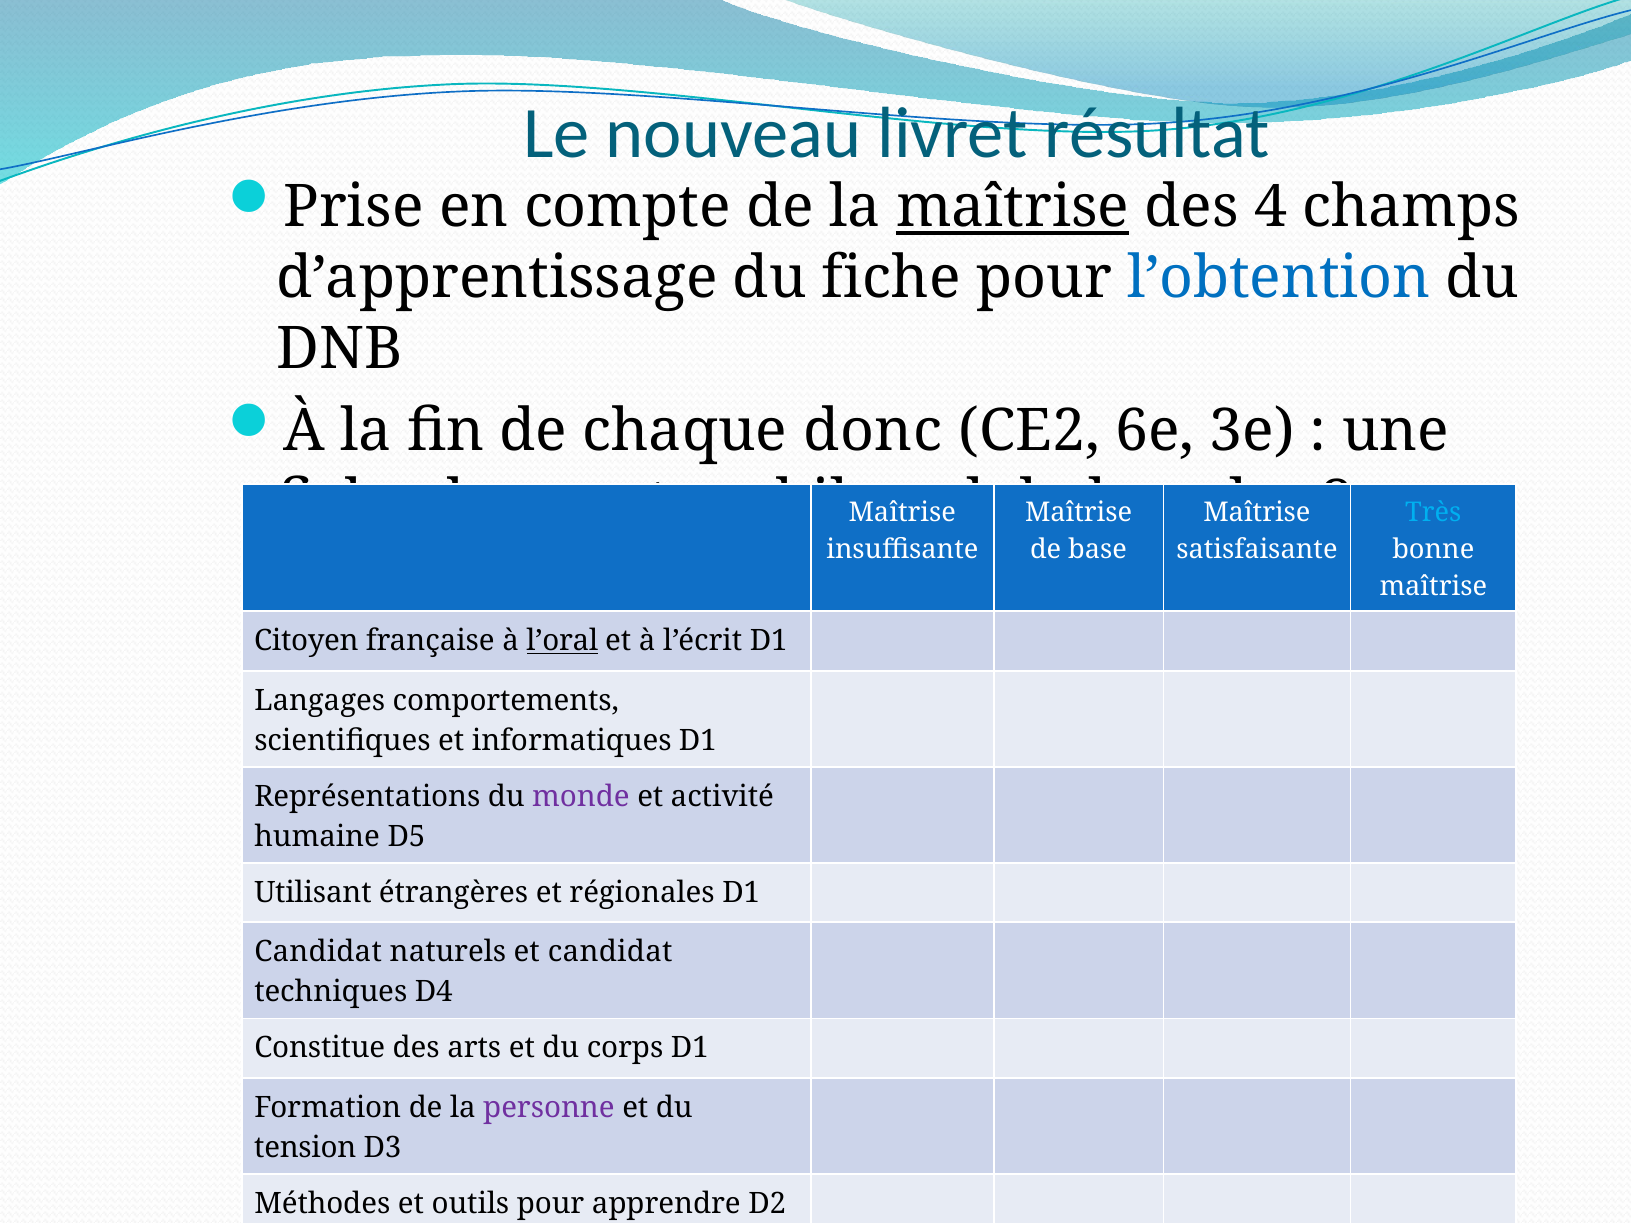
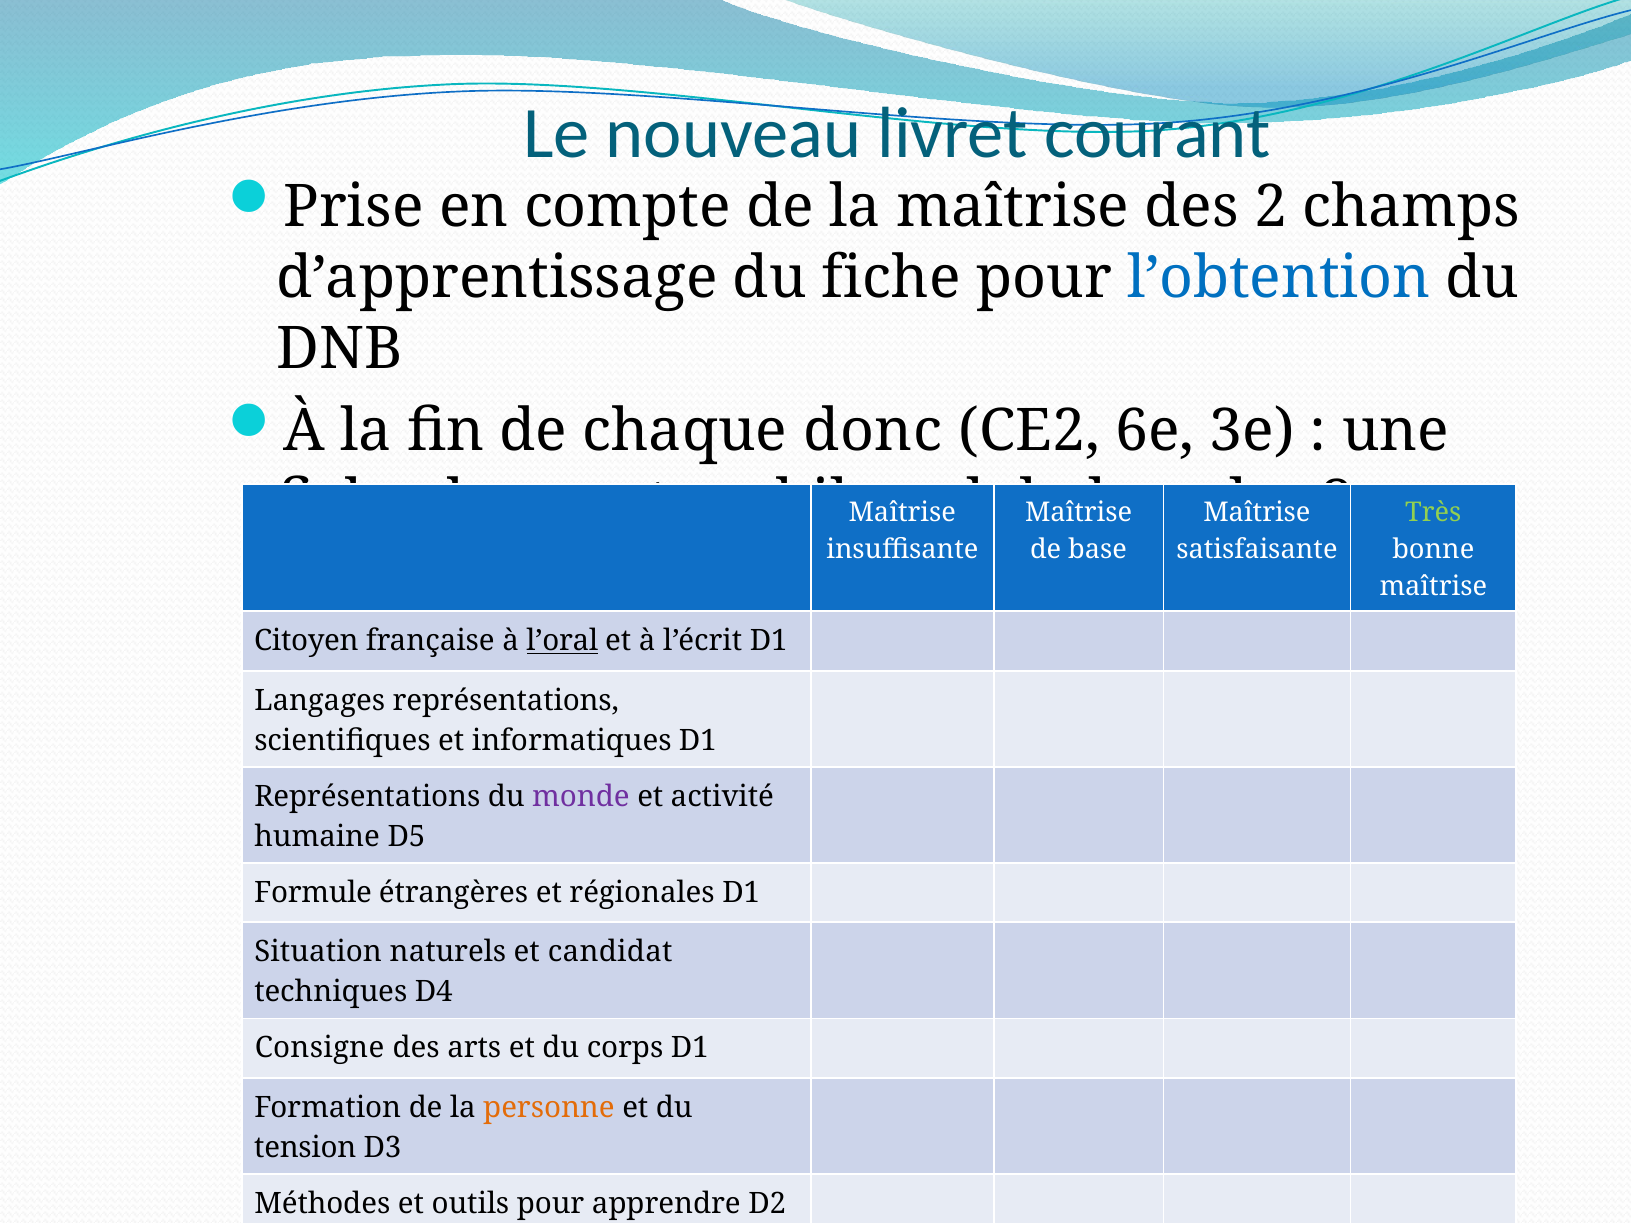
résultat: résultat -> courant (1157, 134)
maîtrise underline: present -> none (1013, 208)
4: 4 -> 2 (1271, 208)
Très colour: light blue -> light green (1433, 512)
Langages comportements: comportements -> représentations (506, 701)
Utilisant: Utilisant -> Formule (313, 893)
Candidat: Candidat -> Situation (318, 952)
Constitue: Constitue -> Consigne (320, 1048)
personne colour: purple -> orange (549, 1108)
